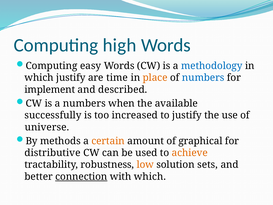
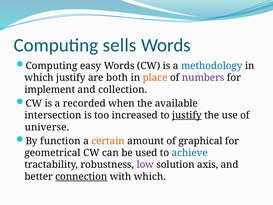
high: high -> sells (120, 45)
time: time -> both (117, 78)
numbers colour: blue -> purple (203, 78)
described: described -> collection (123, 89)
a numbers: numbers -> recorded (84, 103)
successfully: successfully -> intersection (53, 115)
justify underline: none -> present (187, 115)
methods: methods -> function (60, 141)
distributive: distributive -> geometrical (53, 153)
achieve colour: orange -> blue (190, 153)
low colour: orange -> purple (145, 165)
sets: sets -> axis (208, 165)
